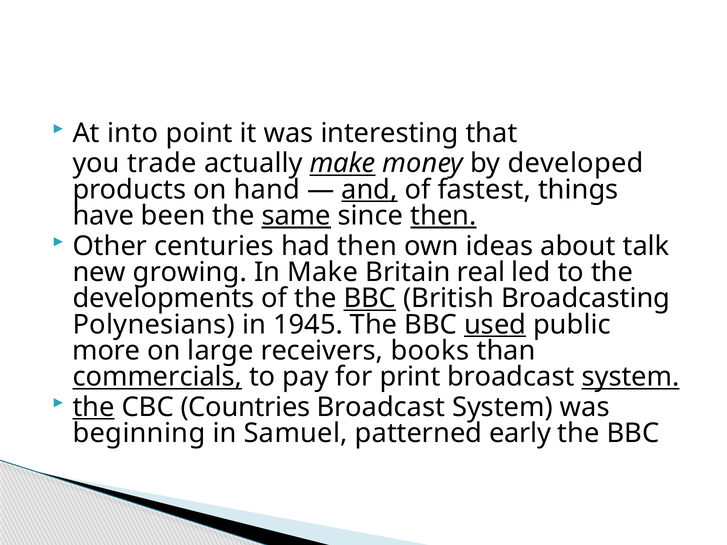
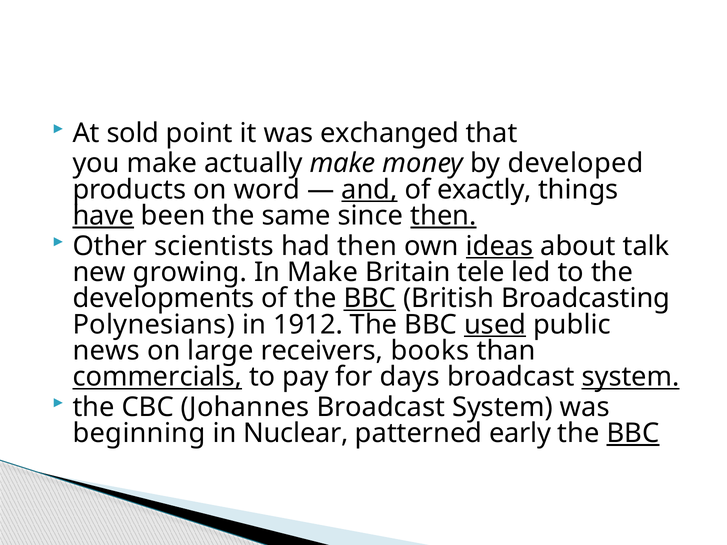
into: into -> sold (133, 133)
interesting: interesting -> exchanged (390, 133)
you trade: trade -> make (162, 164)
make underline: present -> none (343, 164)
hand: hand -> word (267, 190)
fastest: fastest -> exactly (484, 190)
have underline: none -> present (103, 216)
same underline: present -> none (296, 216)
centuries: centuries -> scientists (214, 246)
ideas underline: none -> present (500, 246)
real: real -> tele (481, 272)
1945: 1945 -> 1912 (308, 325)
more: more -> news (106, 351)
print: print -> days (410, 377)
the underline: present -> none (94, 407)
Countries: Countries -> Johannes (245, 407)
Samuel: Samuel -> Nuclear (296, 433)
BBC underline: none -> present (633, 433)
